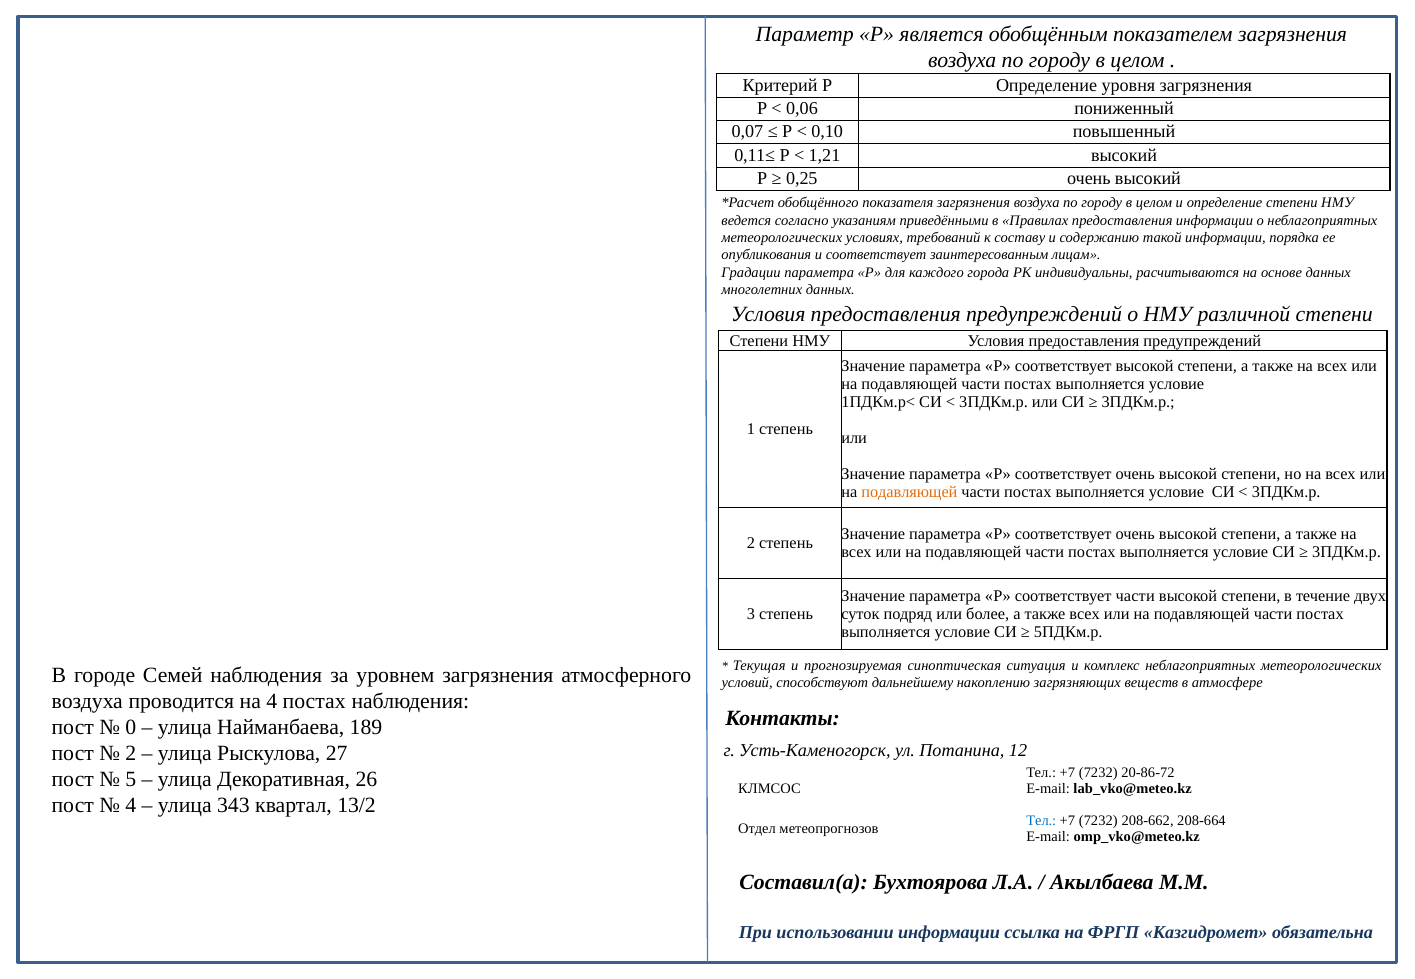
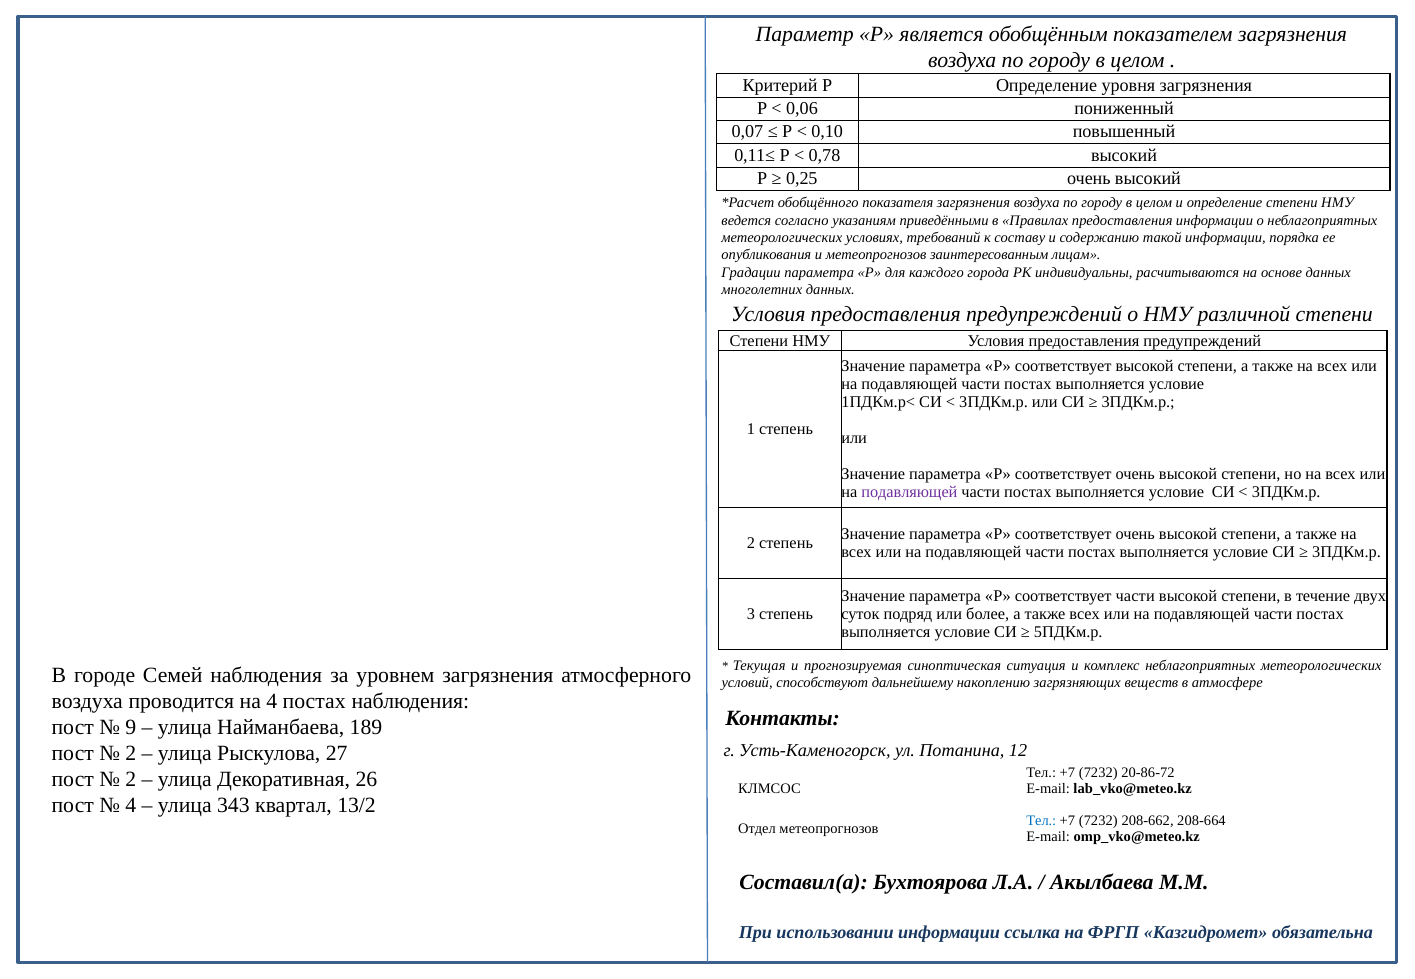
1,21: 1,21 -> 0,78 (825, 155)
и соответствует: соответствует -> метеопрогнозов (876, 255)
подавляющей colour: orange -> purple (909, 493)
0: 0 -> 9 (131, 728)
5: 5 -> 2 (131, 780)
